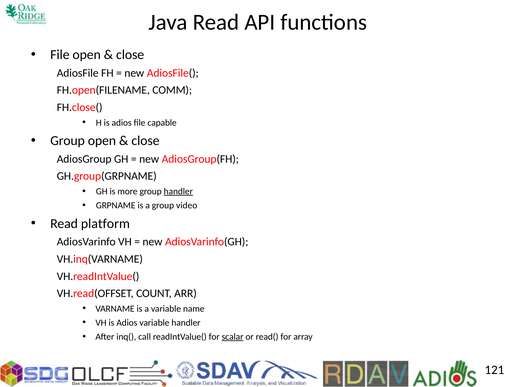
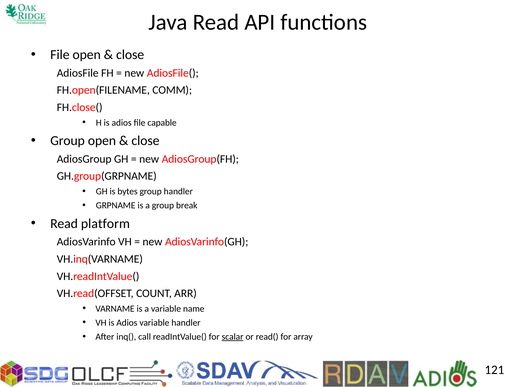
more: more -> bytes (128, 191)
handler underline: present -> none (178, 191)
video: video -> break (187, 205)
